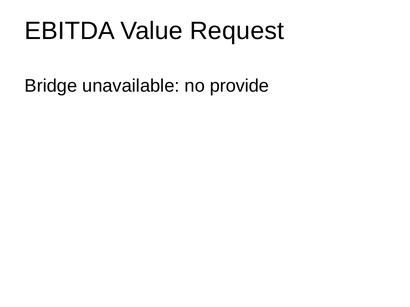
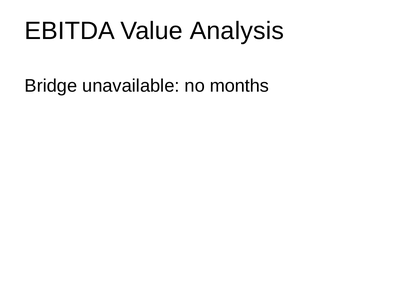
Request: Request -> Analysis (237, 31)
provide: provide -> months (239, 86)
